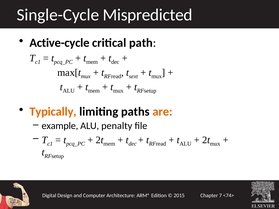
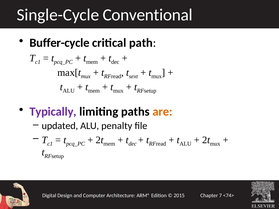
Mispredicted: Mispredicted -> Conventional (148, 15)
Active-cycle: Active-cycle -> Buffer-cycle (59, 43)
Typically colour: orange -> purple (53, 112)
example: example -> updated (60, 126)
